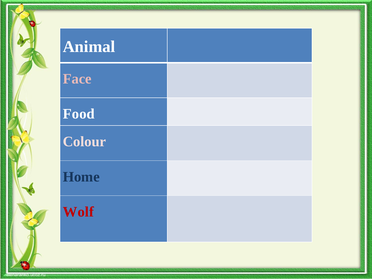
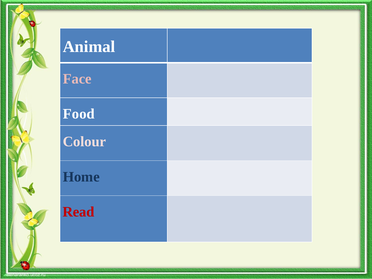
Wolf: Wolf -> Read (79, 212)
